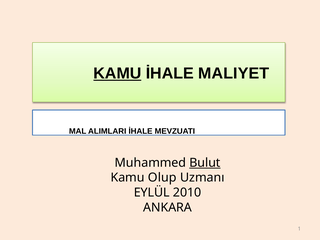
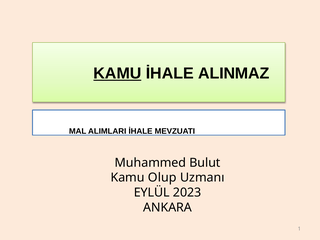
MALIYET: MALIYET -> ALINMAZ (234, 73)
Bulut underline: present -> none (205, 163)
2010: 2010 -> 2023 (187, 193)
